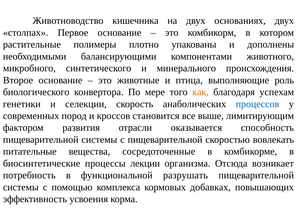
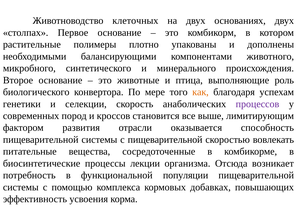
кишечника: кишечника -> клеточных (135, 21)
процессов colour: blue -> purple (257, 104)
разрушать: разрушать -> популяции (186, 175)
